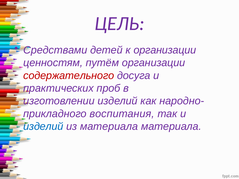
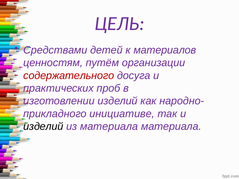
к организации: организации -> материалов (165, 50)
воспитания: воспитания -> инициативе (122, 114)
изделий colour: blue -> black (43, 127)
